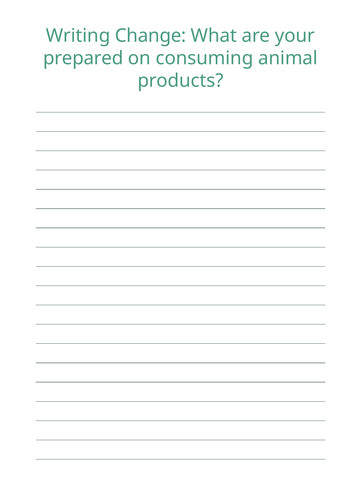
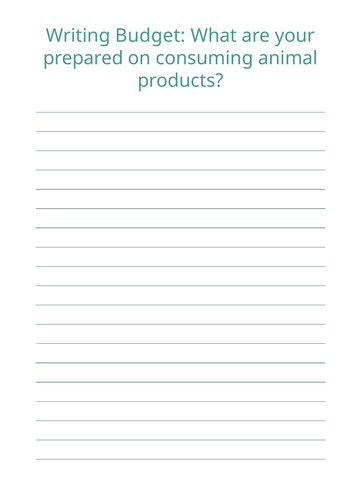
Change: Change -> Budget (150, 36)
